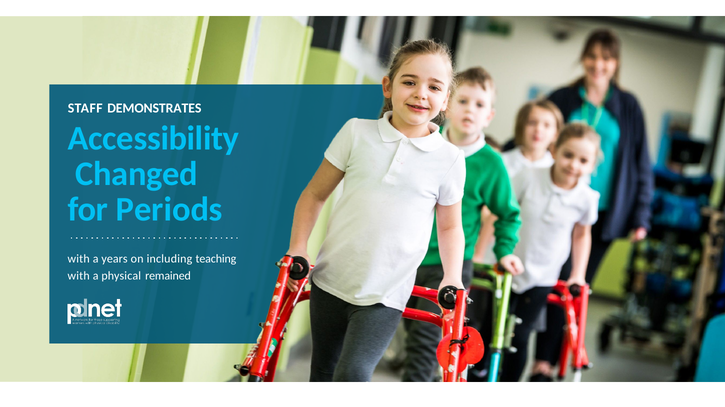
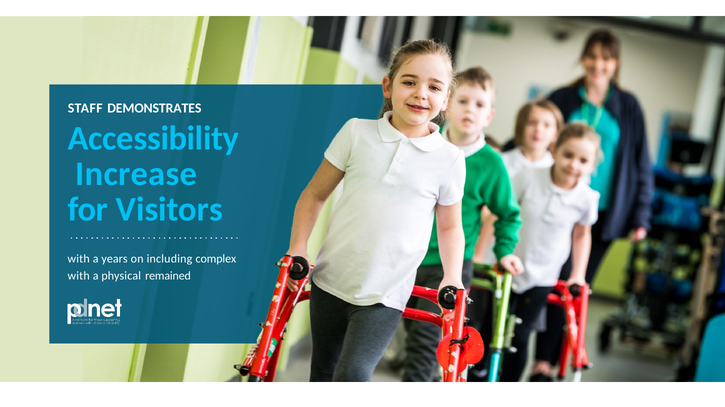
Changed: Changed -> Increase (136, 174)
Periods: Periods -> Visitors (169, 210)
teaching: teaching -> complex (216, 259)
